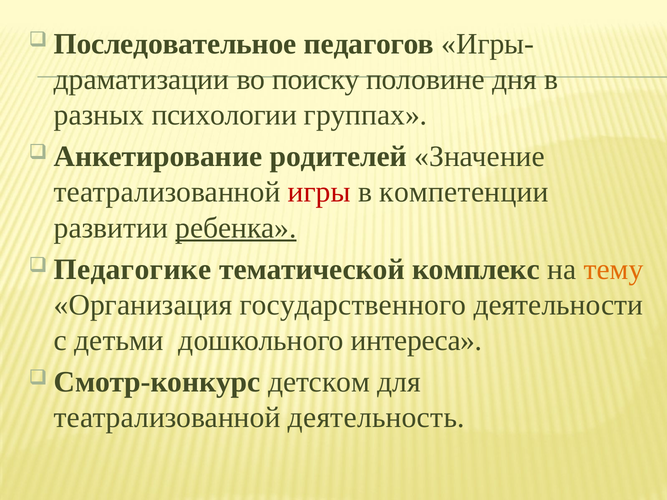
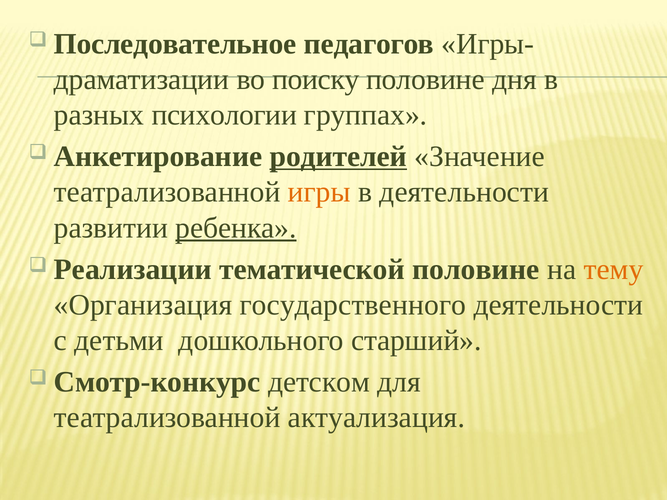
родителей underline: none -> present (338, 157)
игры colour: red -> orange (319, 192)
в компетенции: компетенции -> деятельности (464, 192)
Педагогике: Педагогике -> Реализации (133, 269)
тематической комплекс: комплекс -> половине (476, 269)
интереса: интереса -> старший (416, 341)
деятельность: деятельность -> актуализация (376, 418)
